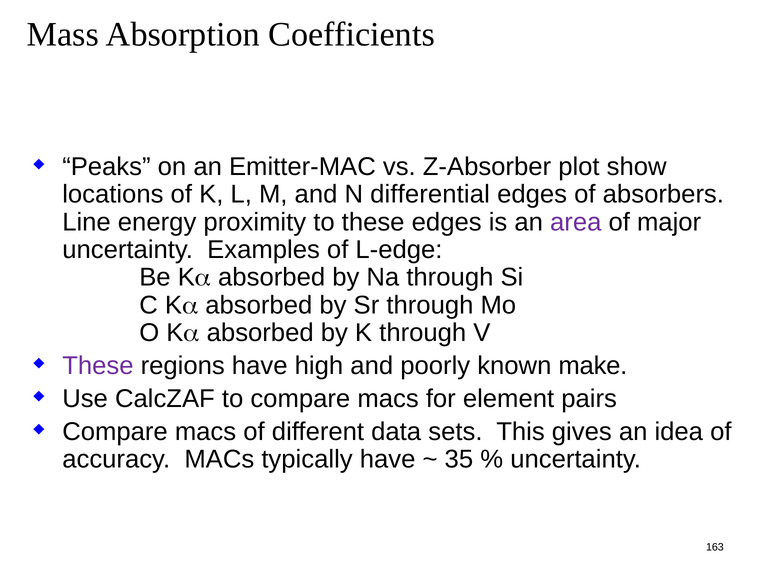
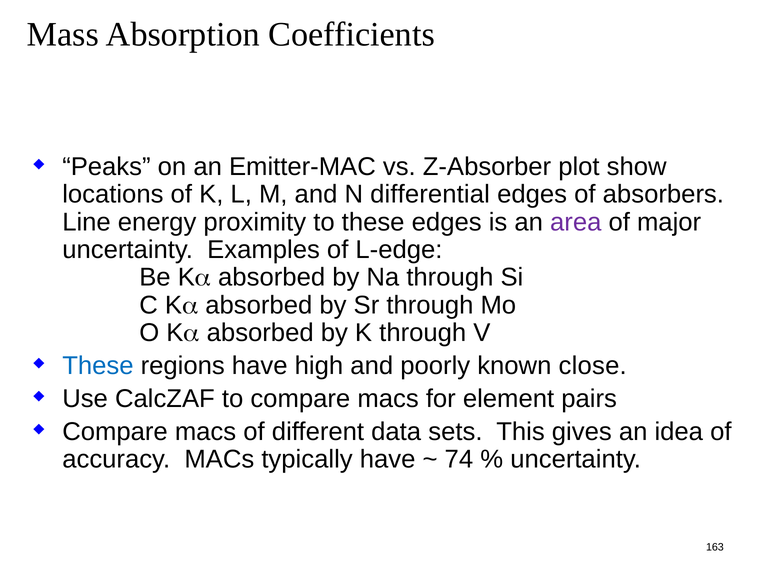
These colour: purple -> blue (98, 366)
make: make -> close (593, 366)
35: 35 -> 74 (459, 459)
